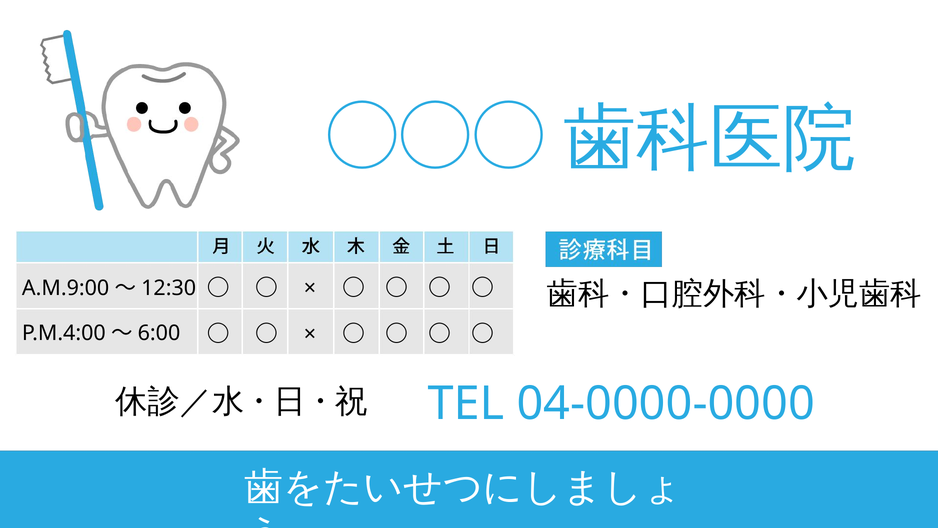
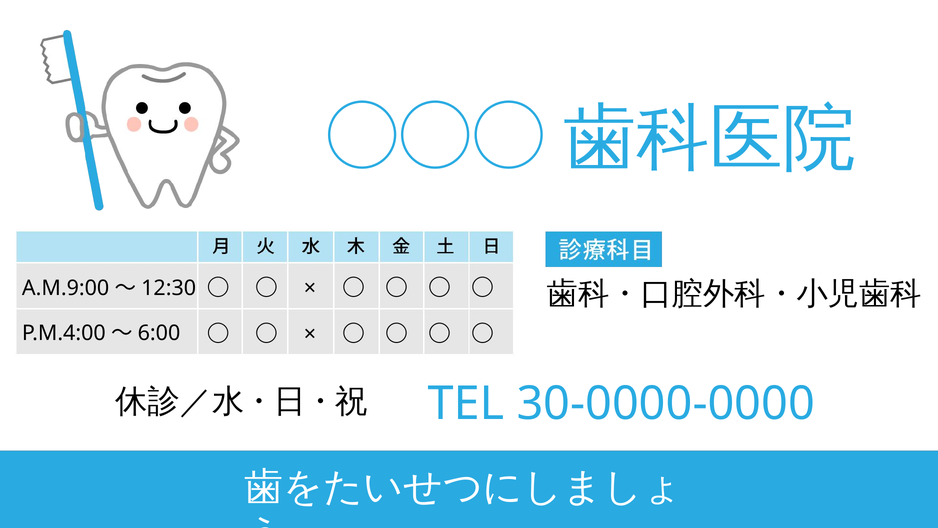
04-0000-0000: 04-0000-0000 -> 30-0000-0000 (666, 403)
